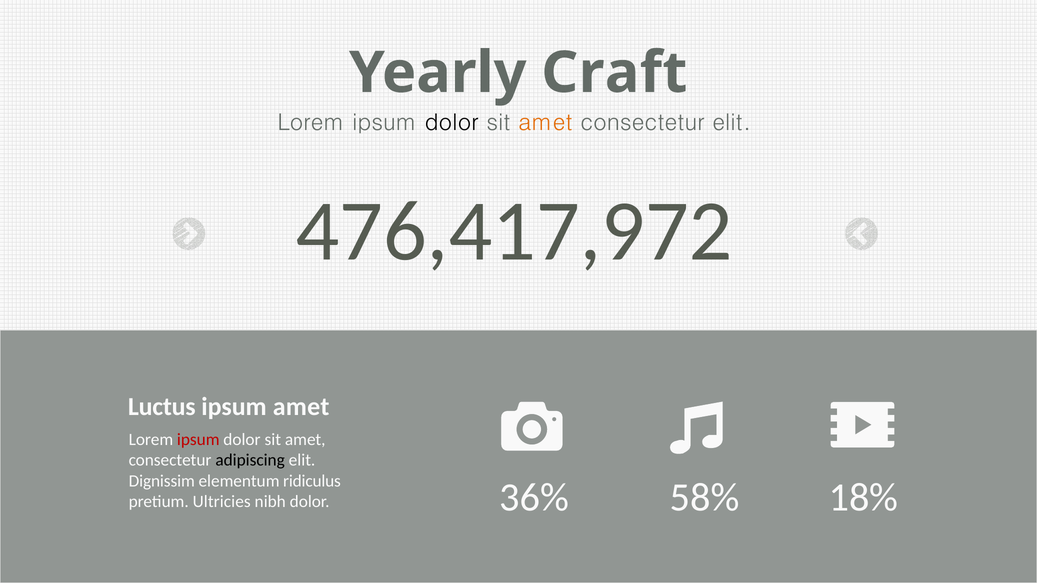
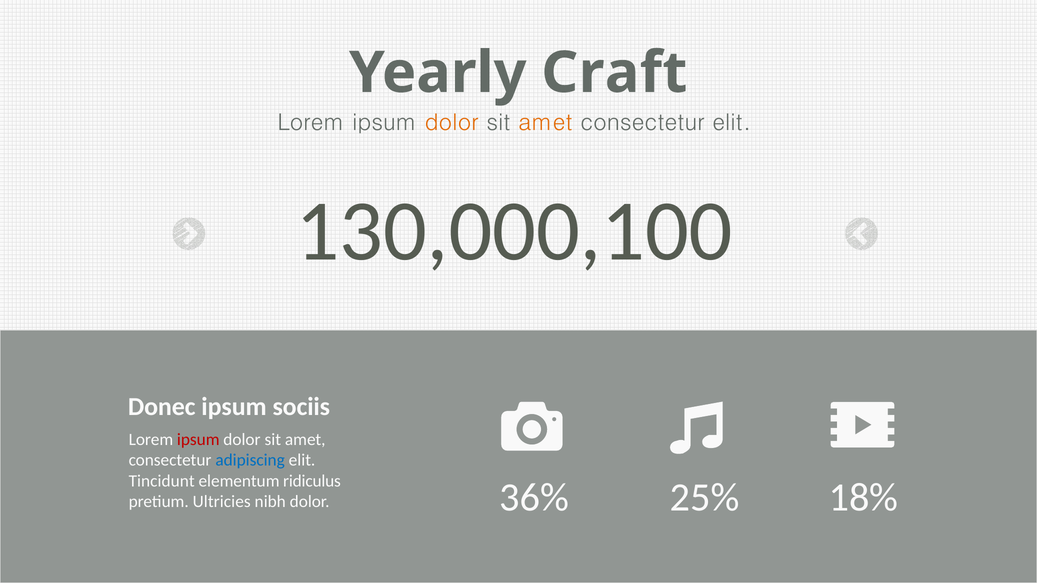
dolor colour: black -> orange (452, 123)
476,417,972: 476,417,972 -> 130,000,100 (514, 231)
Luctus: Luctus -> Donec (162, 407)
ipsum amet: amet -> sociis (301, 407)
adipiscing colour: black -> blue (250, 460)
Dignissim: Dignissim -> Tincidunt (162, 481)
58%: 58% -> 25% (705, 498)
